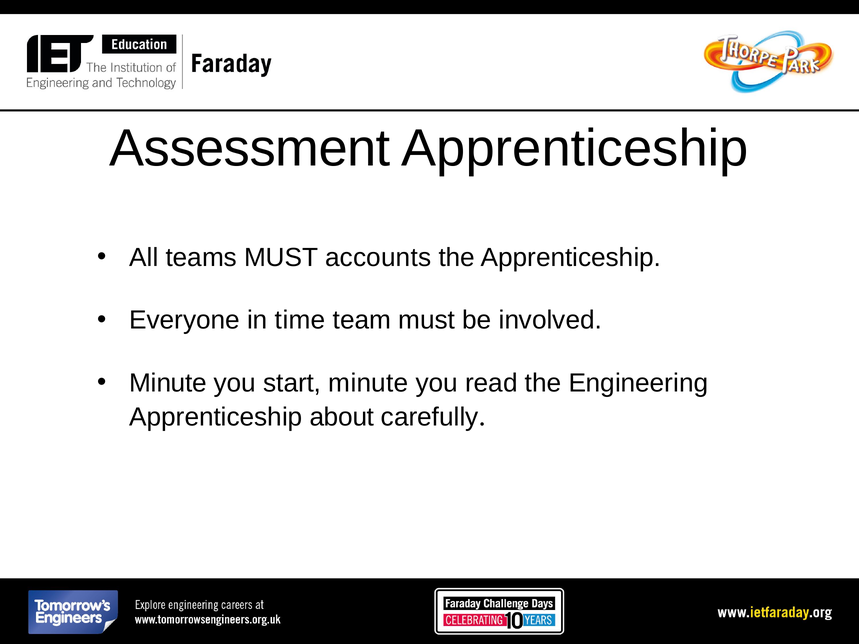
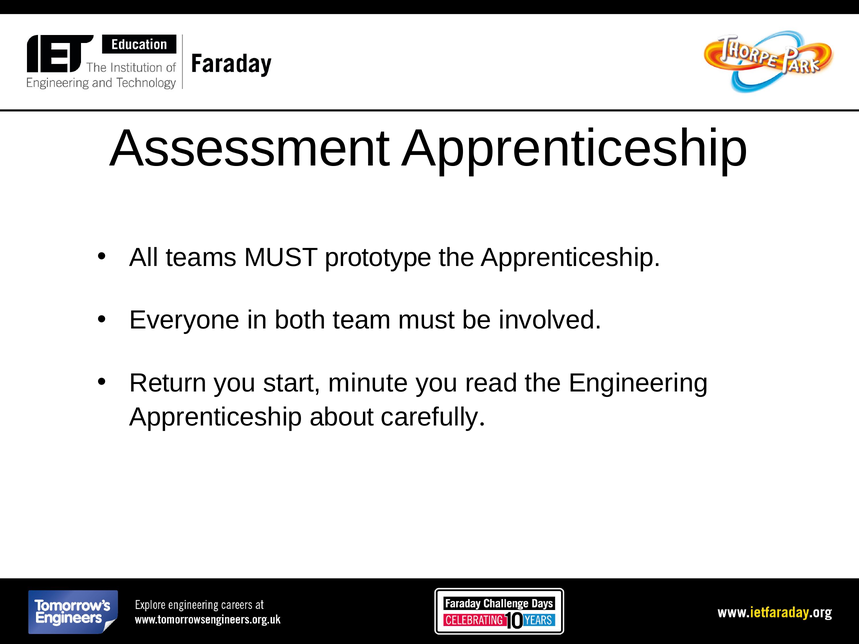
accounts: accounts -> prototype (378, 257)
time: time -> both (300, 320)
Minute: Minute -> Return (168, 383)
